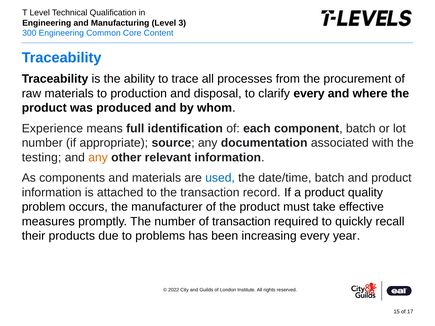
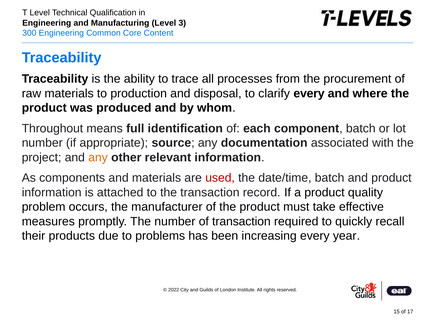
Experience: Experience -> Throughout (52, 128)
testing: testing -> project (42, 157)
used colour: blue -> red (220, 178)
